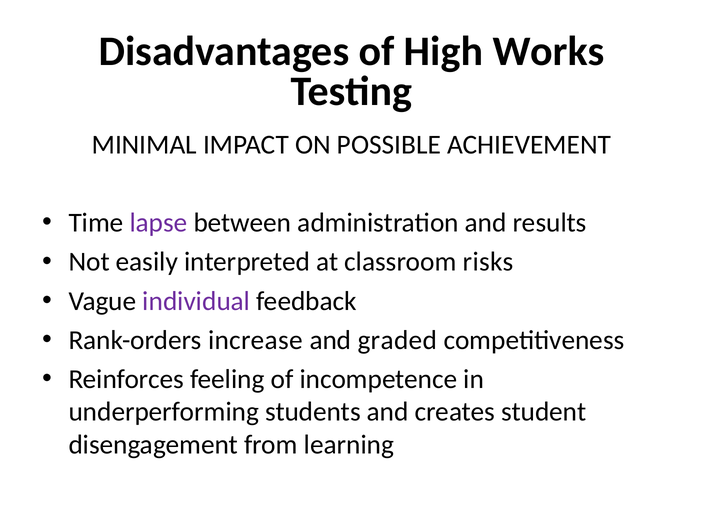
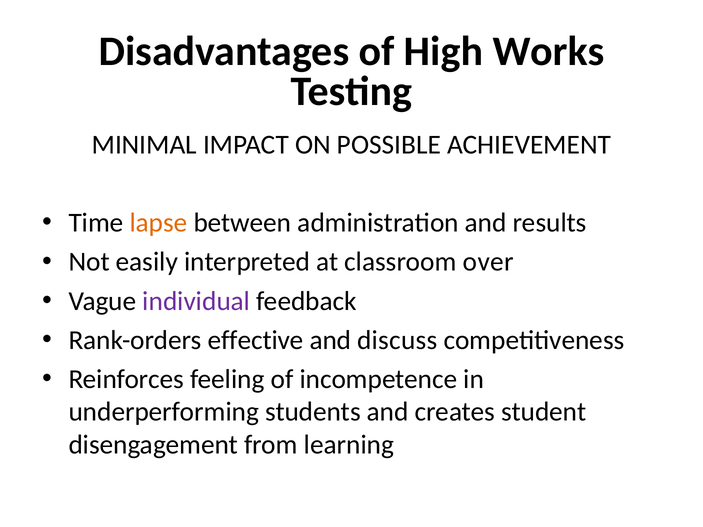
lapse colour: purple -> orange (159, 223)
risks: risks -> over (488, 262)
increase: increase -> effective (256, 340)
graded: graded -> discuss (397, 340)
